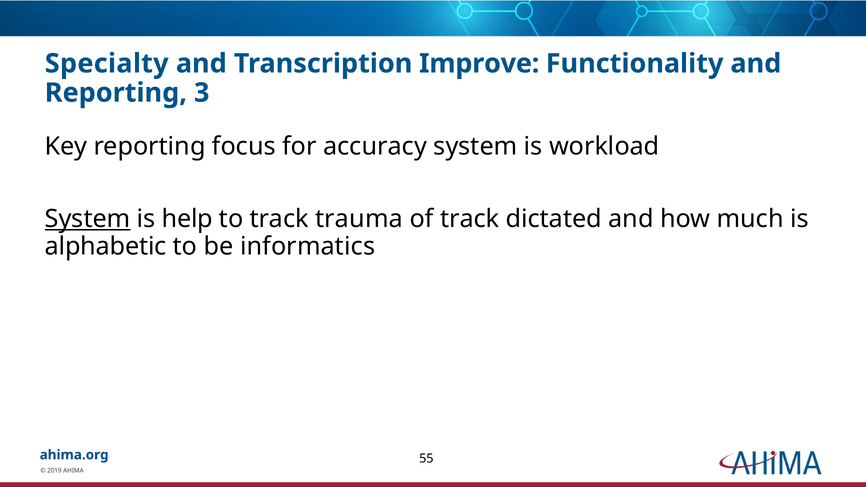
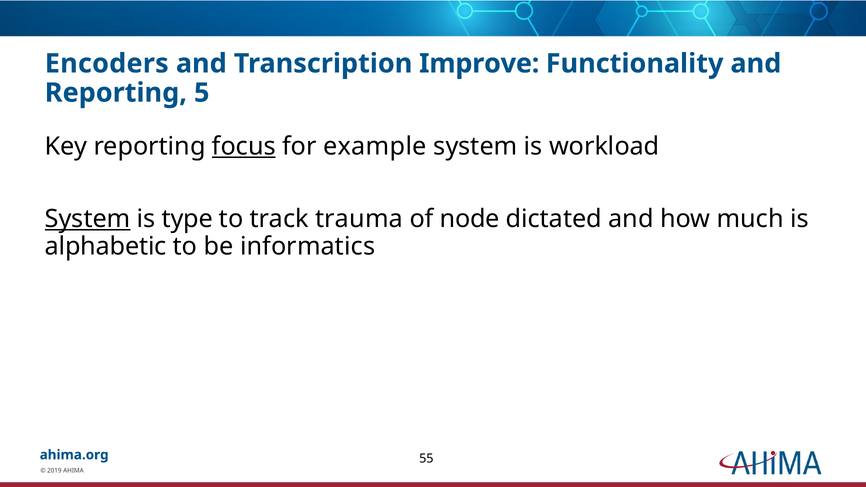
Specialty: Specialty -> Encoders (107, 64)
3: 3 -> 5 (202, 93)
focus underline: none -> present (244, 146)
accuracy: accuracy -> example (375, 146)
help: help -> type (187, 219)
of track: track -> node (470, 219)
